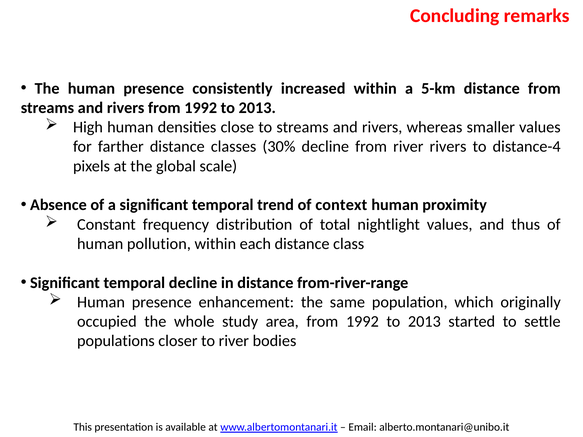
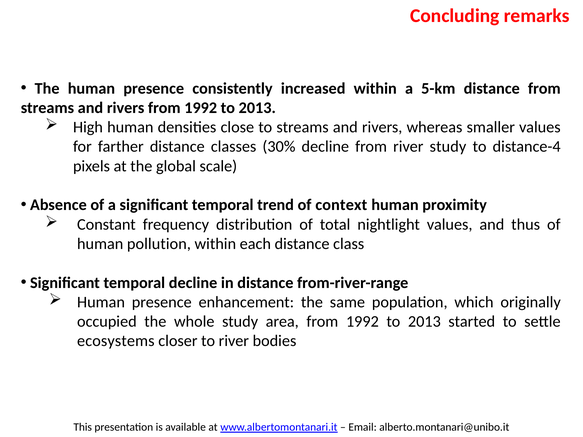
river rivers: rivers -> study (448, 147)
populations: populations -> ecosystems (116, 341)
